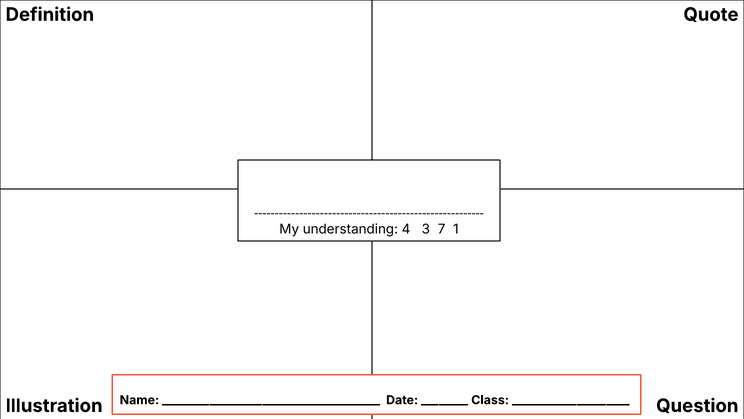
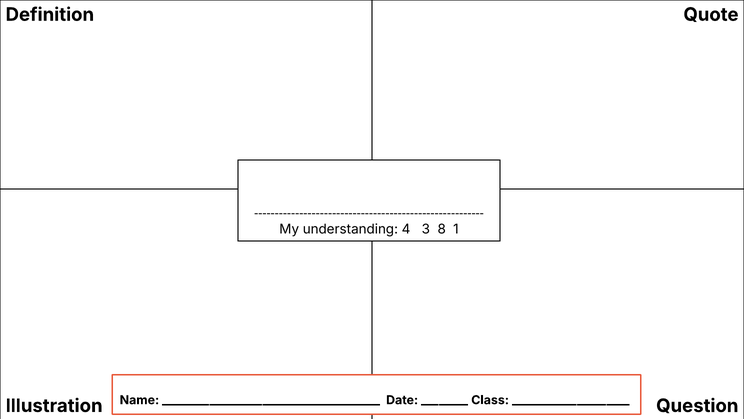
7: 7 -> 8 (442, 229)
